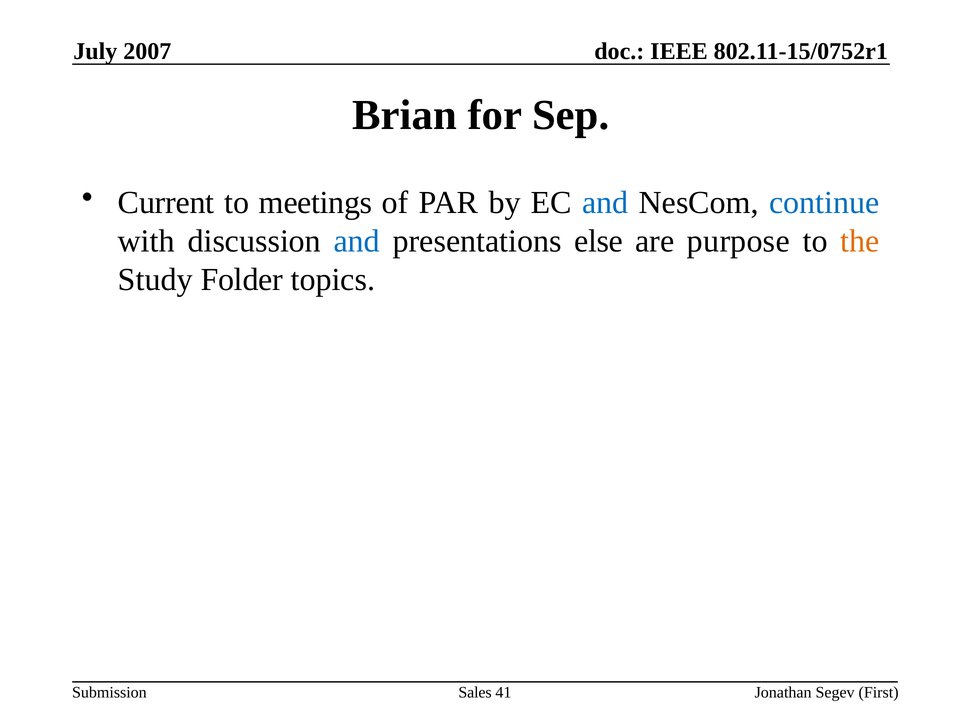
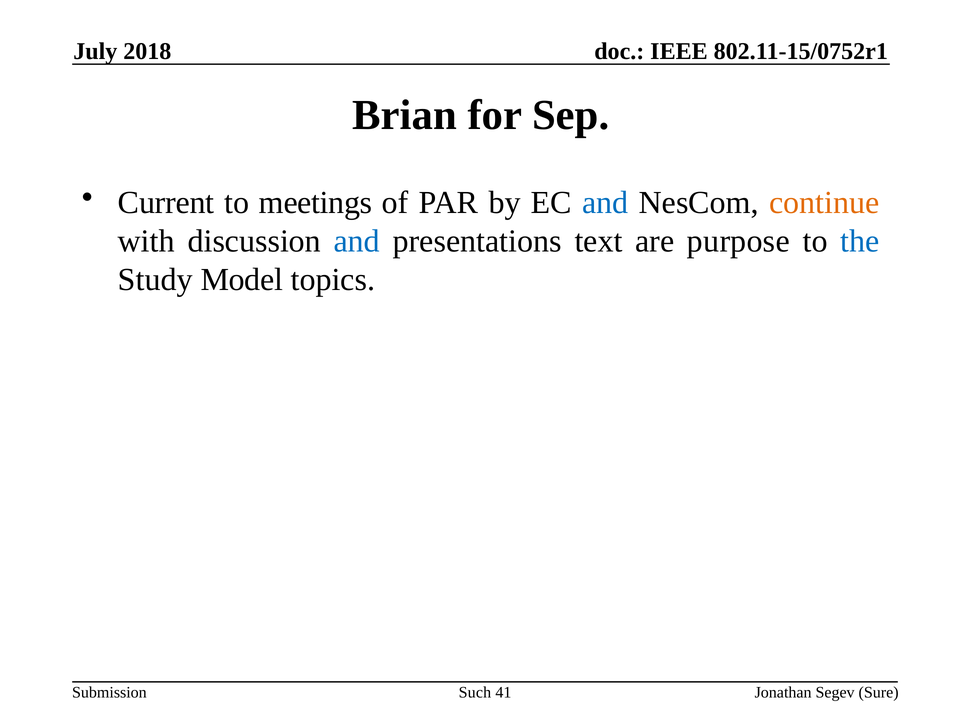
2007: 2007 -> 2018 (147, 51)
continue colour: blue -> orange (824, 203)
else: else -> text (599, 241)
the colour: orange -> blue (860, 241)
Folder: Folder -> Model (242, 280)
Sales: Sales -> Such (475, 692)
First: First -> Sure (879, 692)
